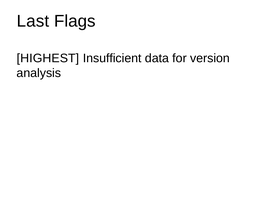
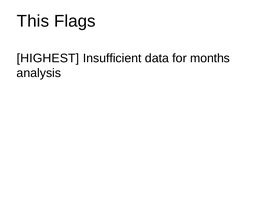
Last: Last -> This (33, 21)
version: version -> months (210, 58)
